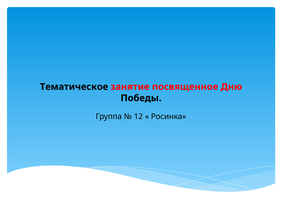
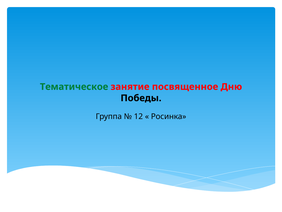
Тематическое colour: black -> green (74, 87)
